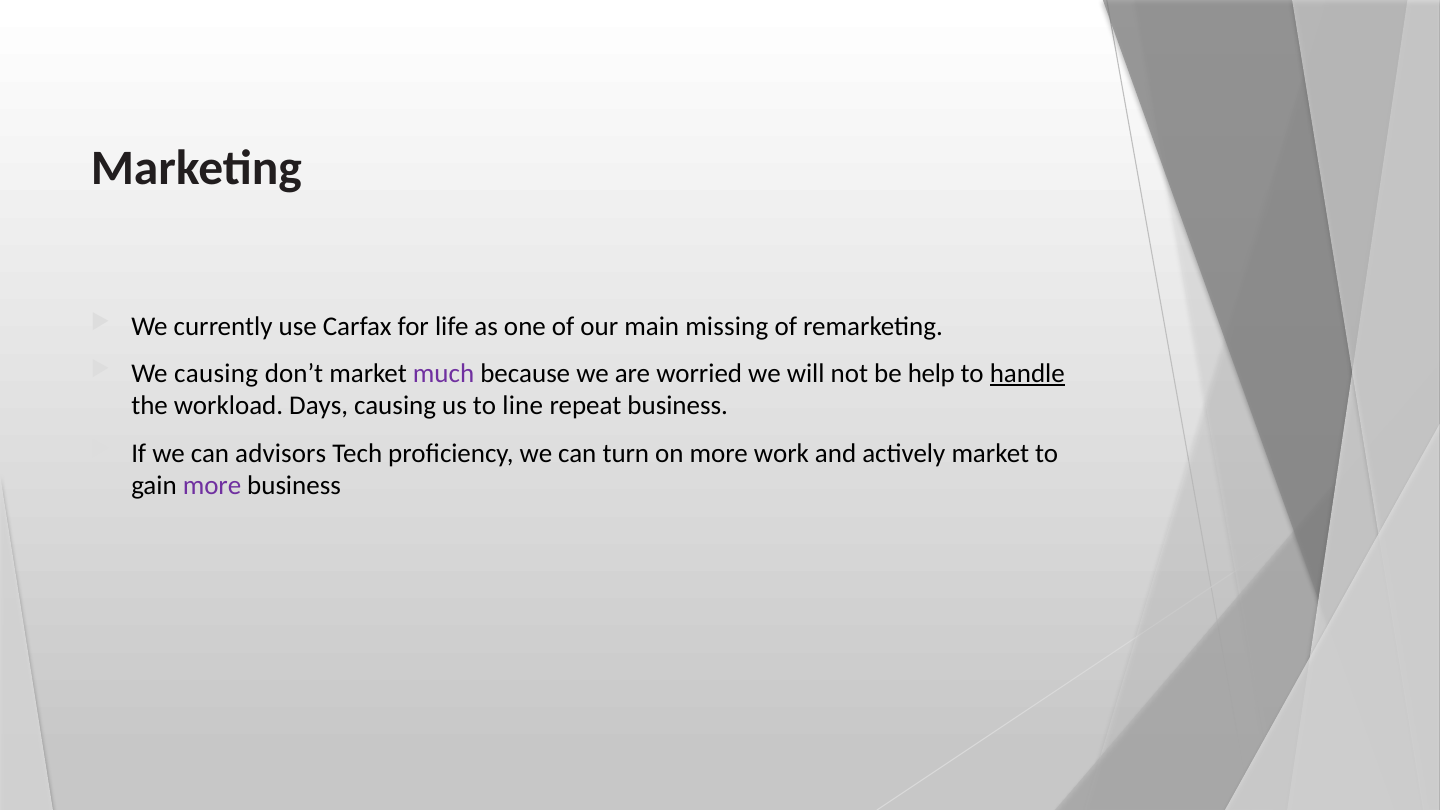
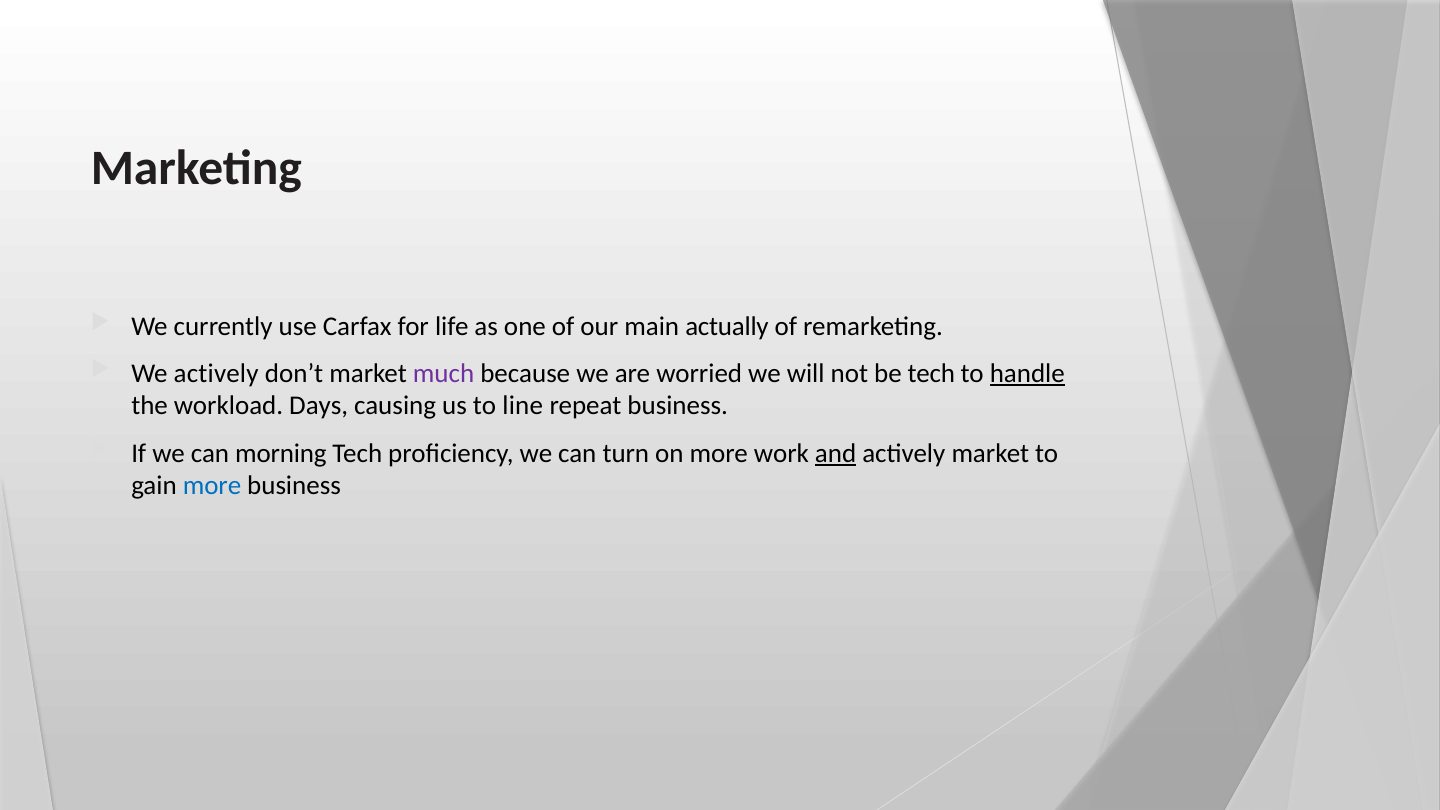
missing: missing -> actually (727, 326)
We causing: causing -> actively (216, 374)
be help: help -> tech (931, 374)
advisors: advisors -> morning (281, 453)
and underline: none -> present (836, 453)
more colour: purple -> blue (212, 486)
